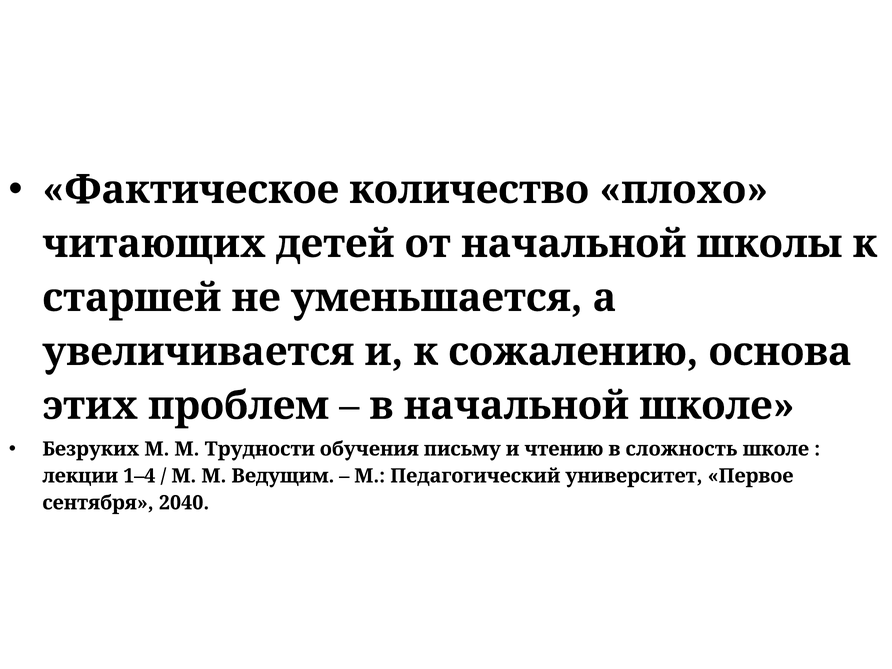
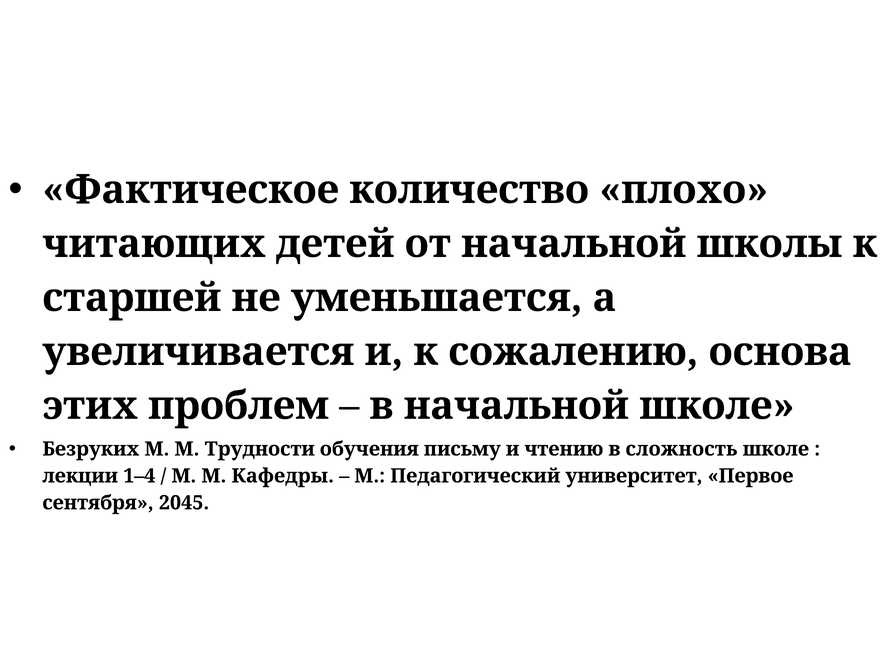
Ведущим: Ведущим -> Кафедры (283, 476)
2040: 2040 -> 2045 (184, 503)
